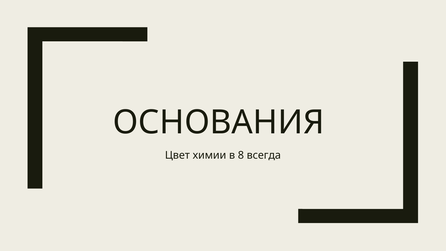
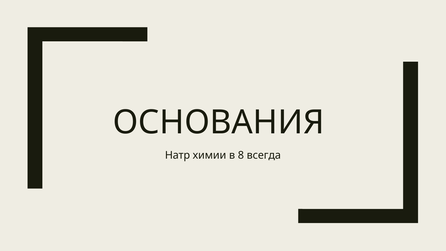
Цвет: Цвет -> Натр (177, 155)
